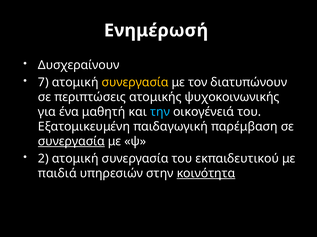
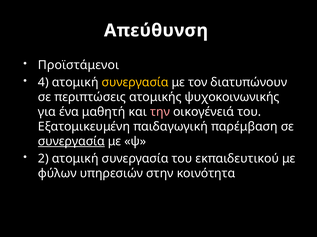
Ενημέρωσή: Ενημέρωσή -> Απεύθυνση (156, 31)
Δυσχεραίνουν: Δυσχεραίνουν -> Προϊστάμενοι (79, 65)
7: 7 -> 4 (43, 83)
την colour: light blue -> pink (160, 112)
παιδιά: παιδιά -> φύλων (57, 174)
κοινότητα underline: present -> none (206, 174)
